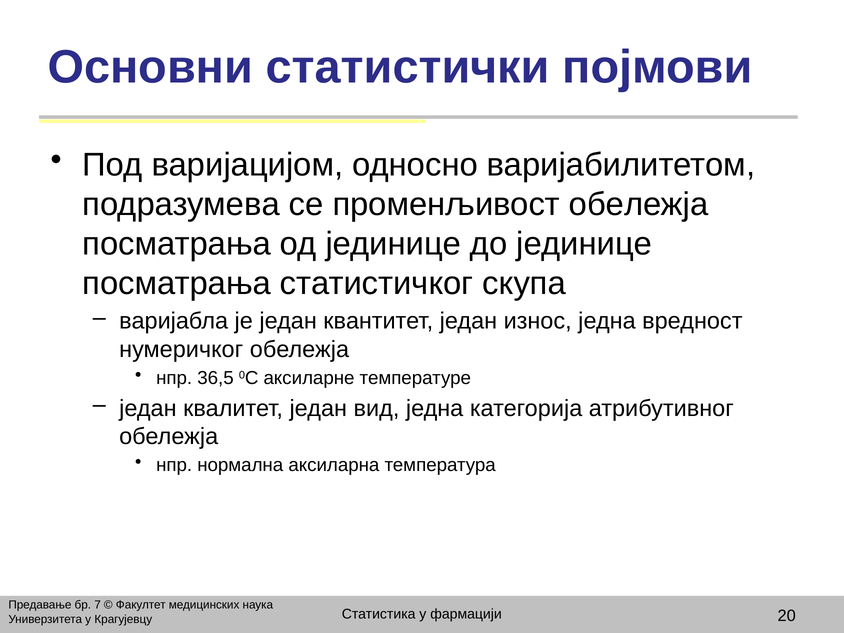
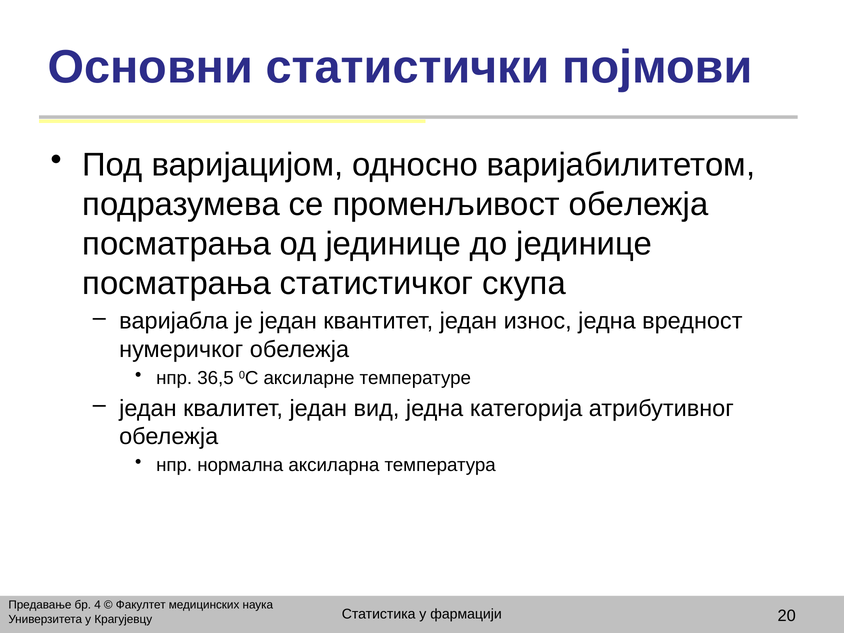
7: 7 -> 4 (98, 605)
